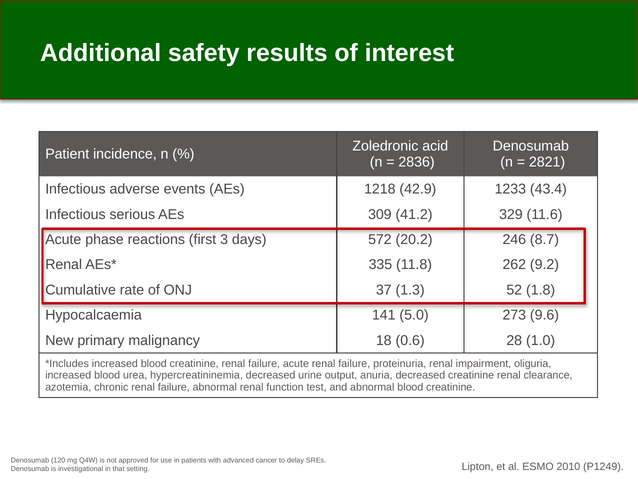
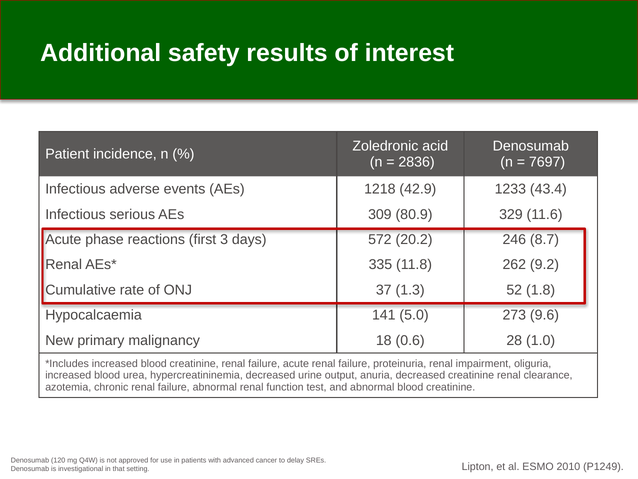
2821: 2821 -> 7697 (547, 162)
41.2: 41.2 -> 80.9 (414, 214)
